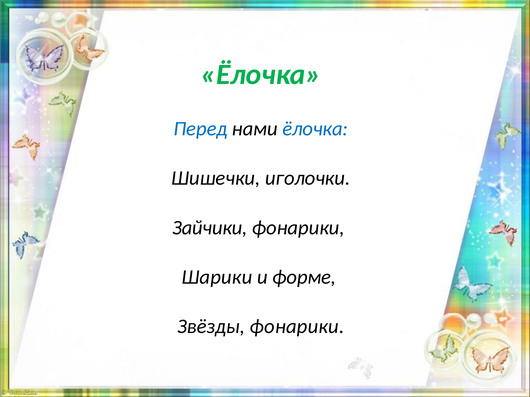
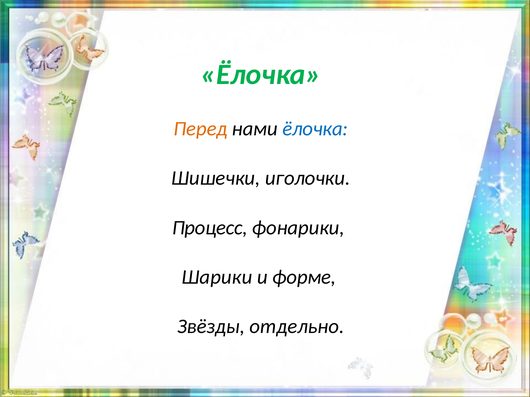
Перед colour: blue -> orange (200, 129)
Зайчики: Зайчики -> Процесс (210, 228)
Звёзды фонарики: фонарики -> отдельно (297, 327)
